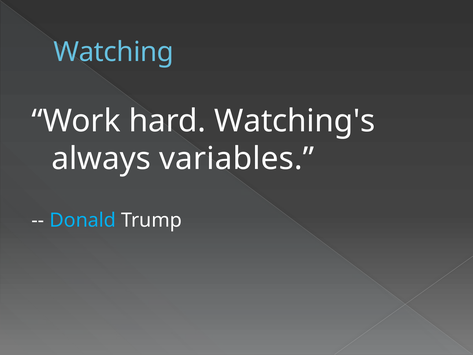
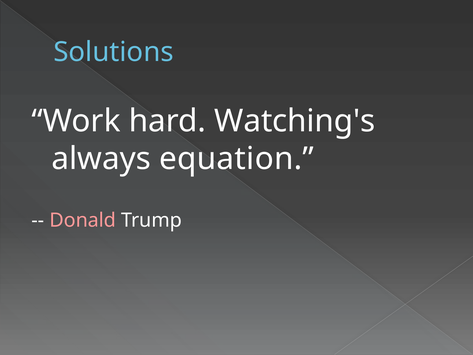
Watching: Watching -> Solutions (114, 52)
variables: variables -> equation (237, 159)
Donald colour: light blue -> pink (83, 220)
